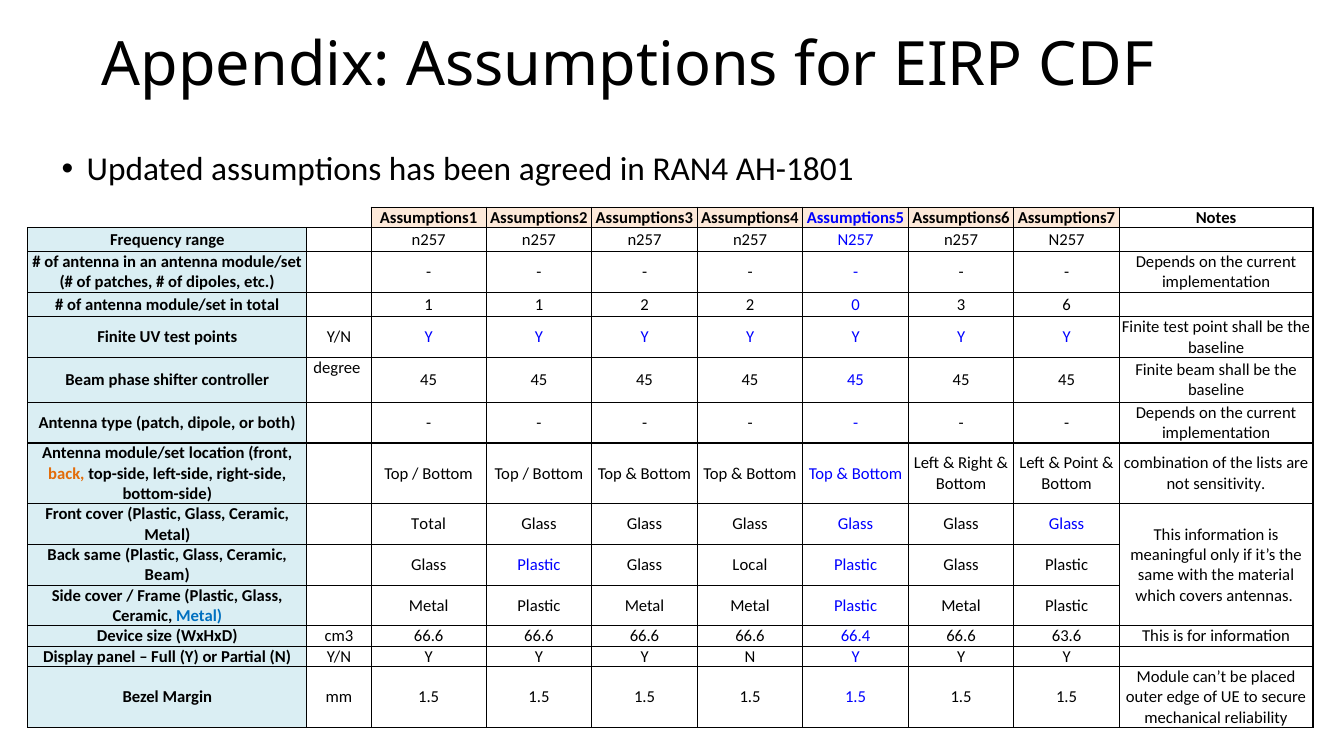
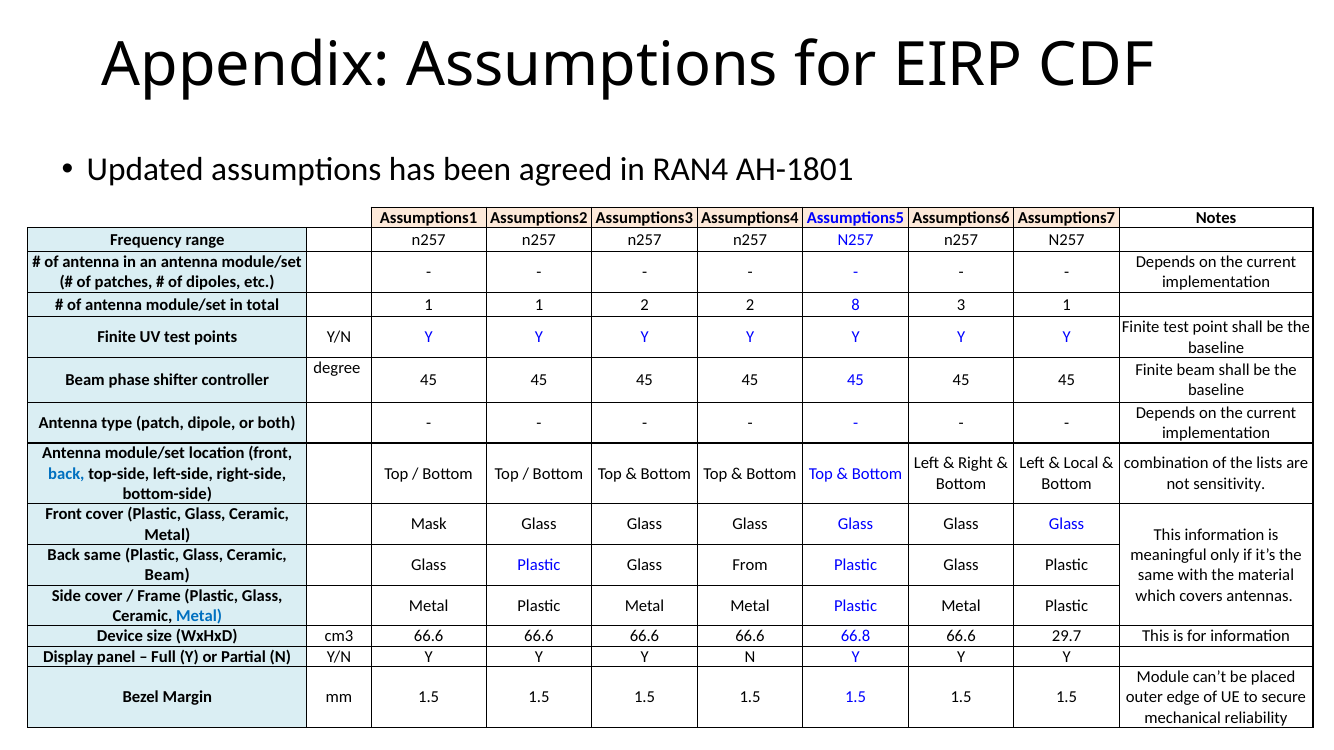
0: 0 -> 8 (856, 305)
3 6: 6 -> 1 (1067, 305)
Point: Point -> Local (1081, 464)
back colour: orange -> blue (66, 474)
Total: Total -> Mask (429, 525)
Local: Local -> From (750, 565)
66.4: 66.4 -> 66.8 (856, 637)
63.6: 63.6 -> 29.7 (1067, 637)
